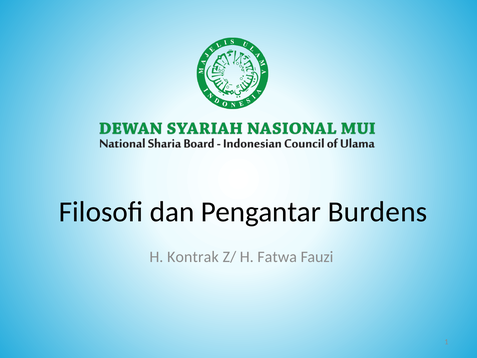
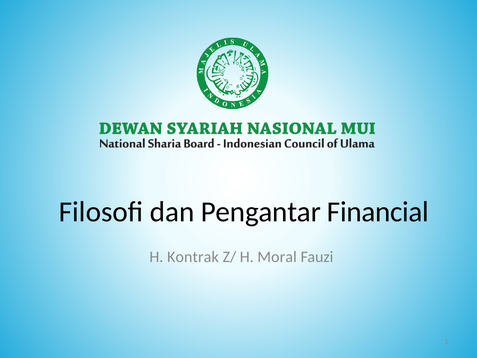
Burdens: Burdens -> Financial (378, 212)
Fatwa: Fatwa -> Moral (277, 257)
